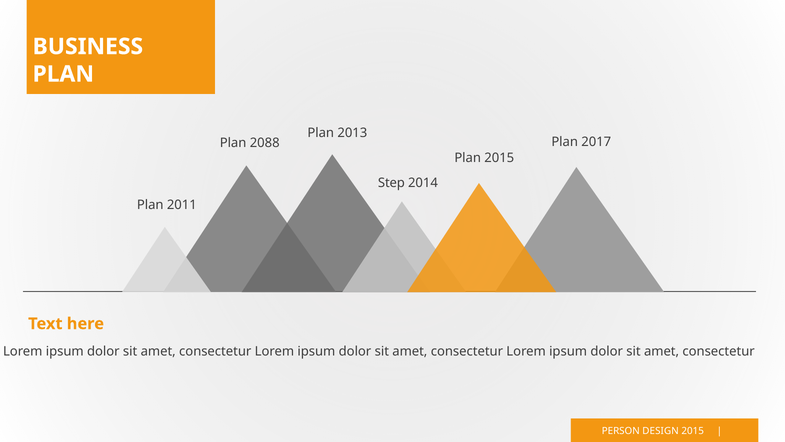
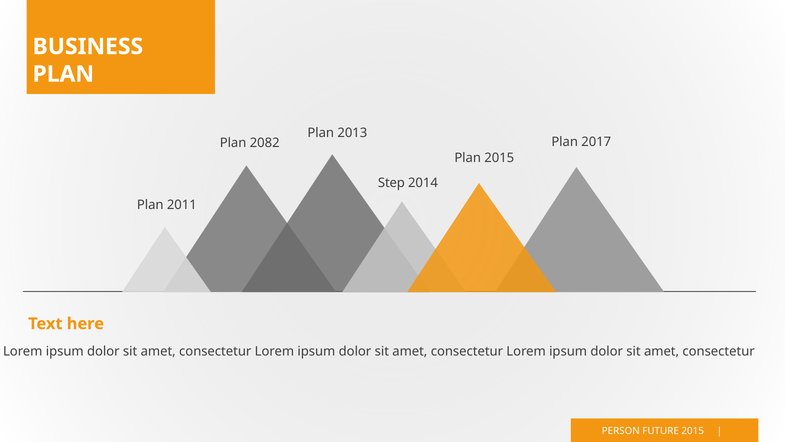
2088: 2088 -> 2082 (265, 143)
DESIGN: DESIGN -> FUTURE (661, 430)
